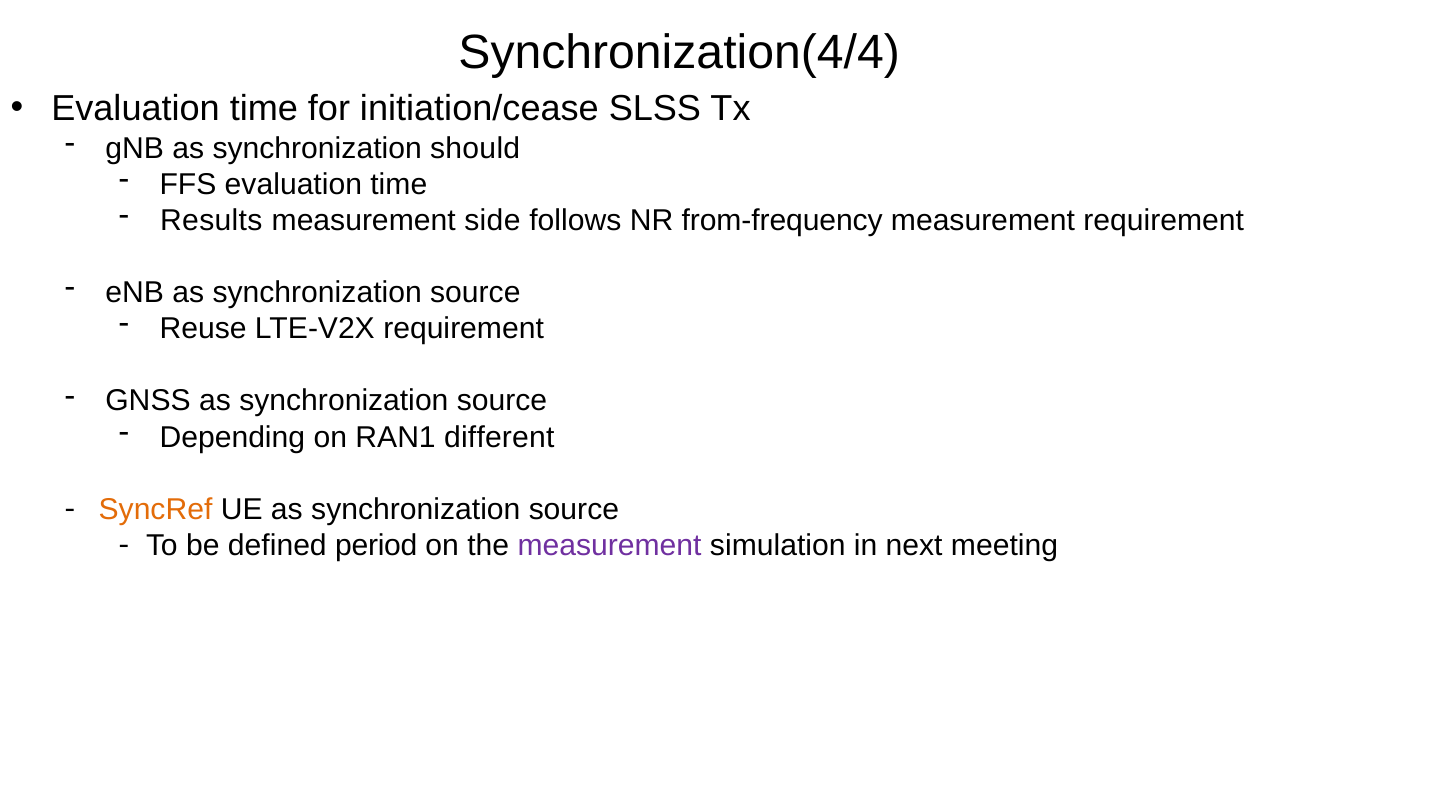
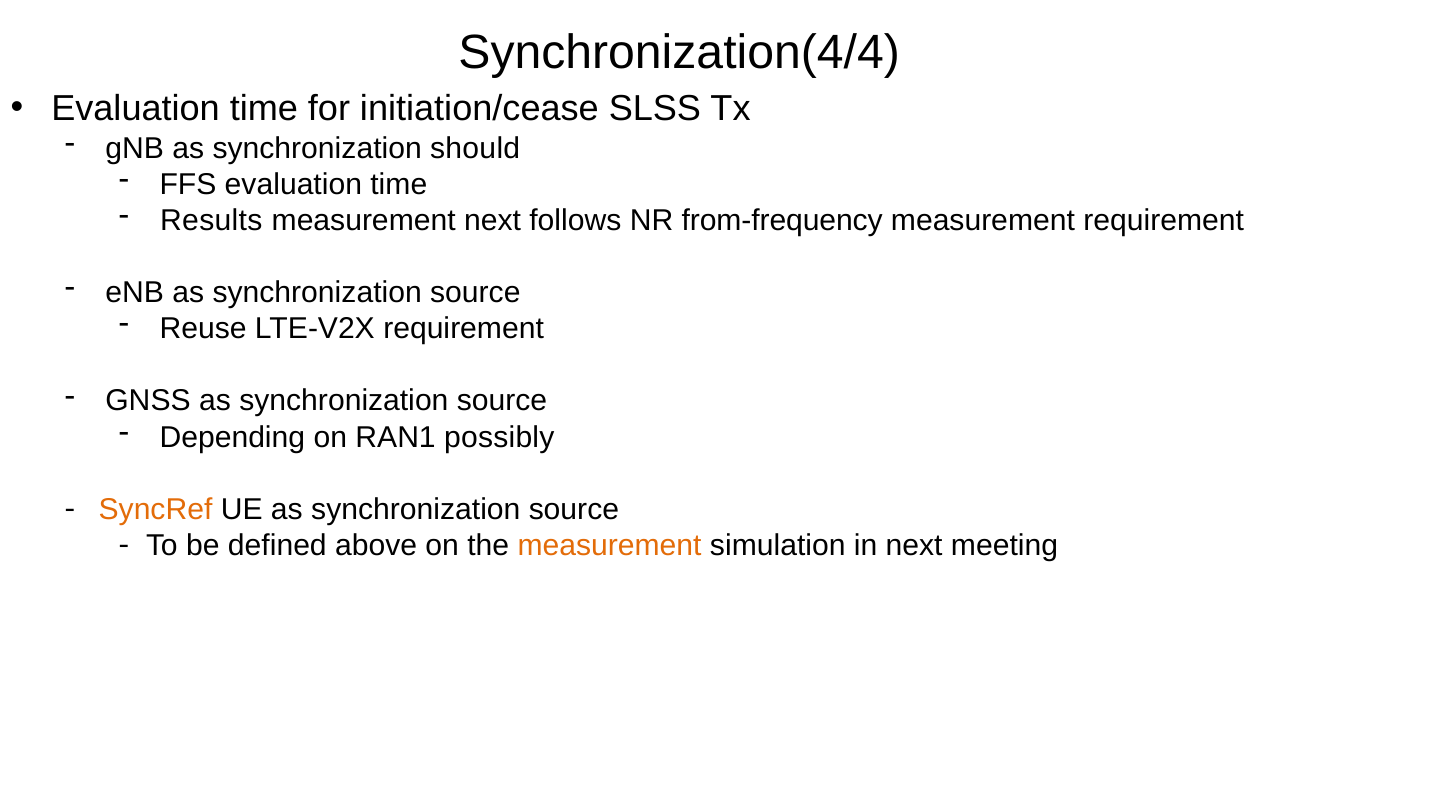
measurement side: side -> next (493, 221)
different: different -> possibly (499, 437)
period: period -> above (376, 546)
measurement colour: purple -> orange (610, 546)
